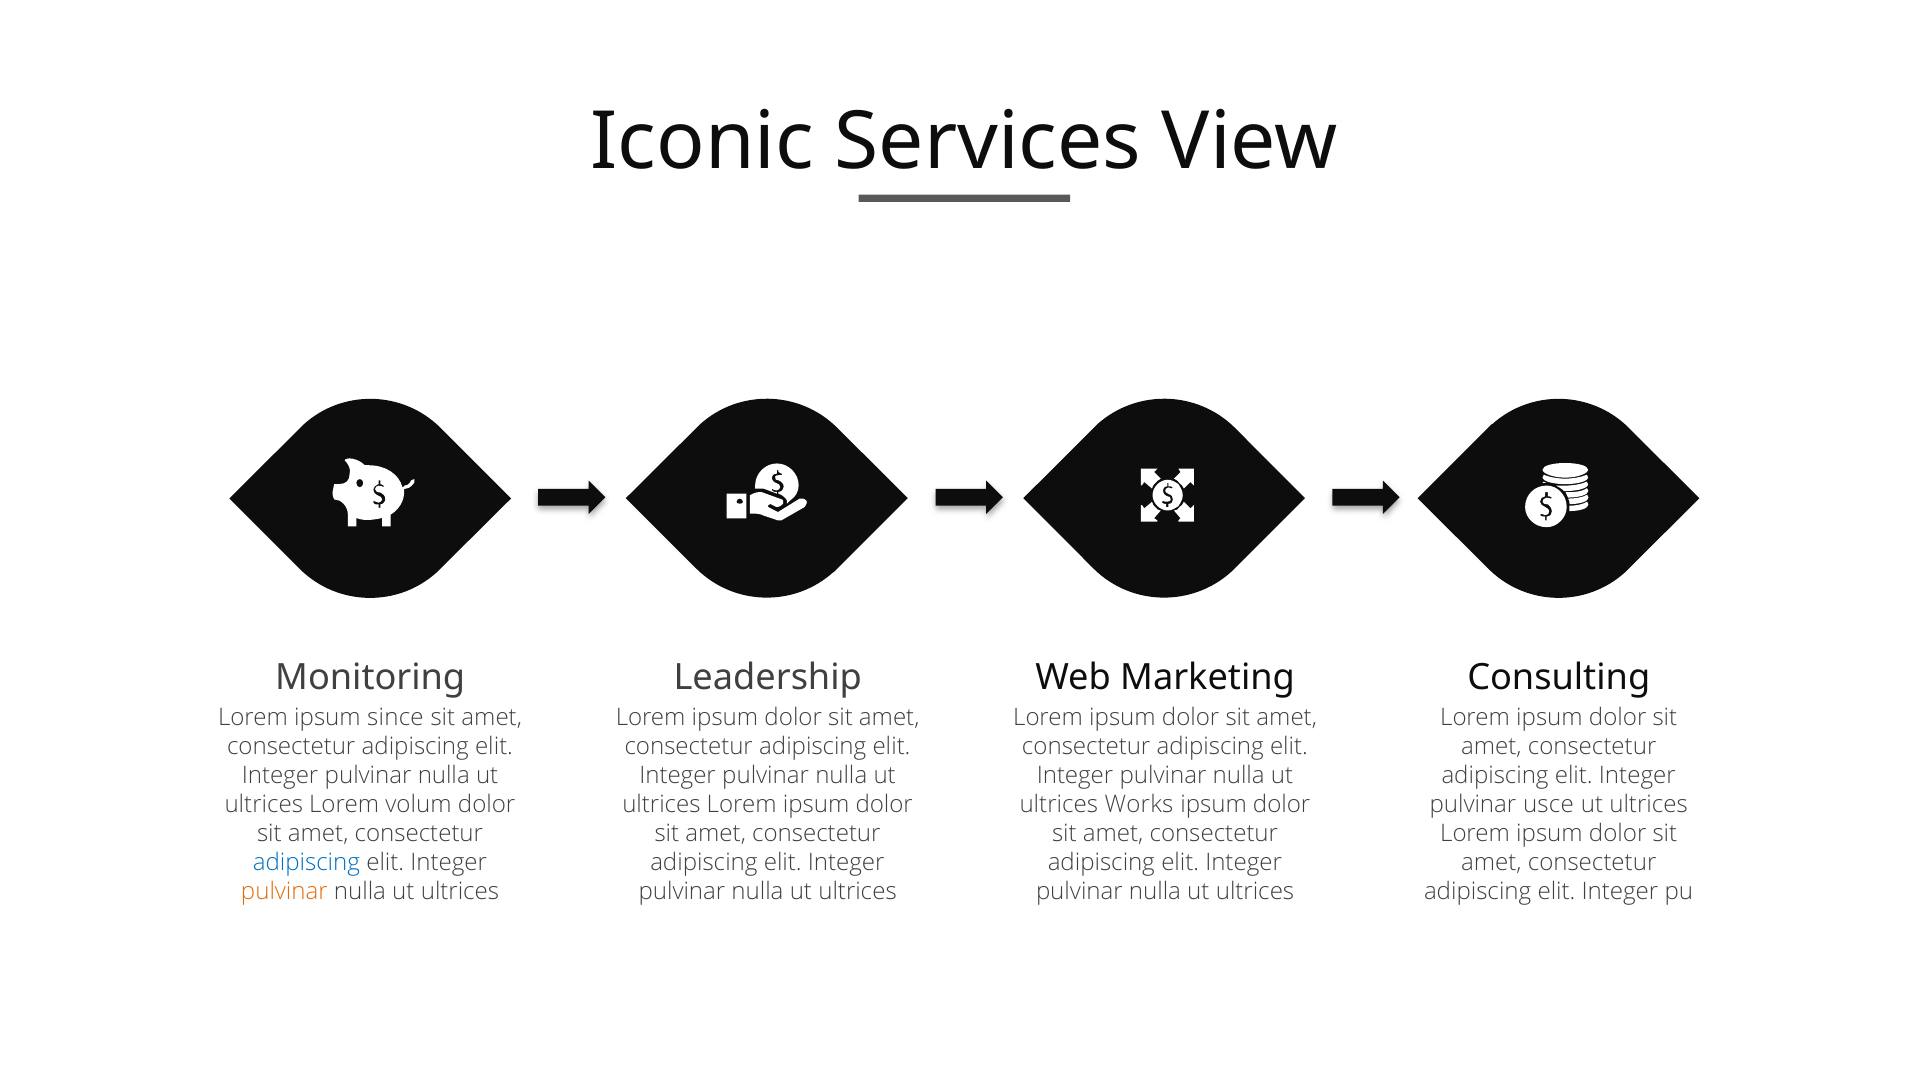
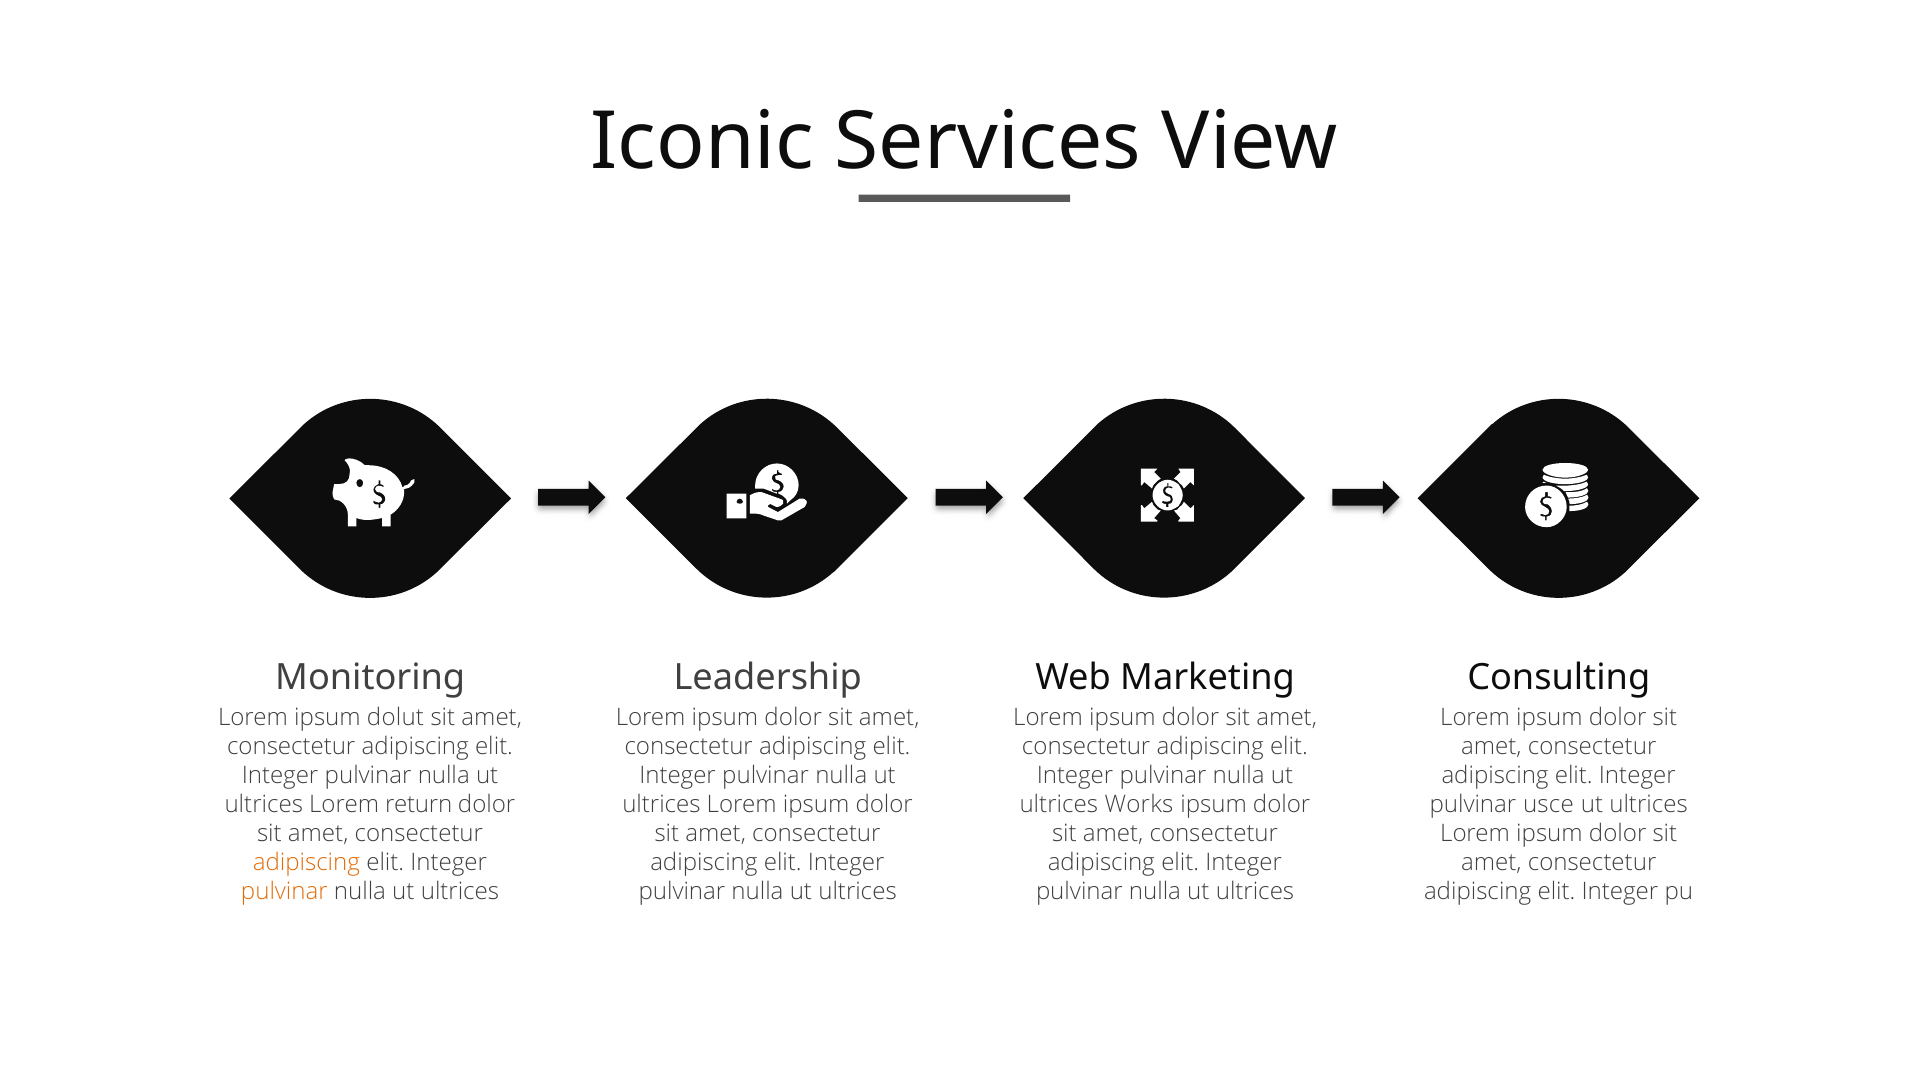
since: since -> dolut (395, 718)
volum: volum -> return (419, 805)
adipiscing colour: blue -> orange (306, 863)
